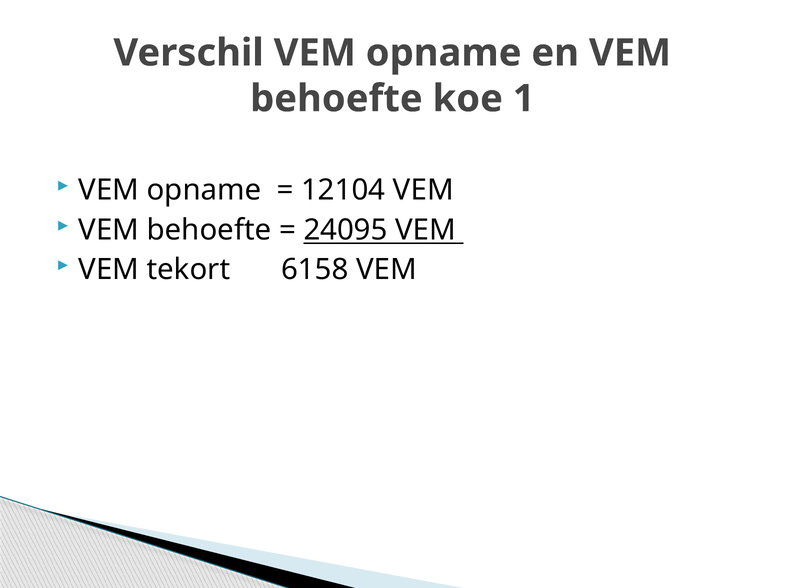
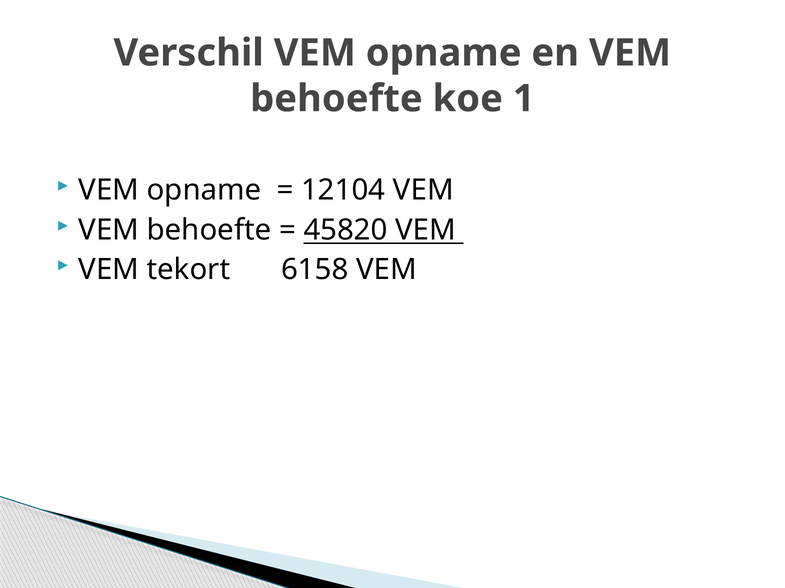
24095: 24095 -> 45820 (346, 230)
